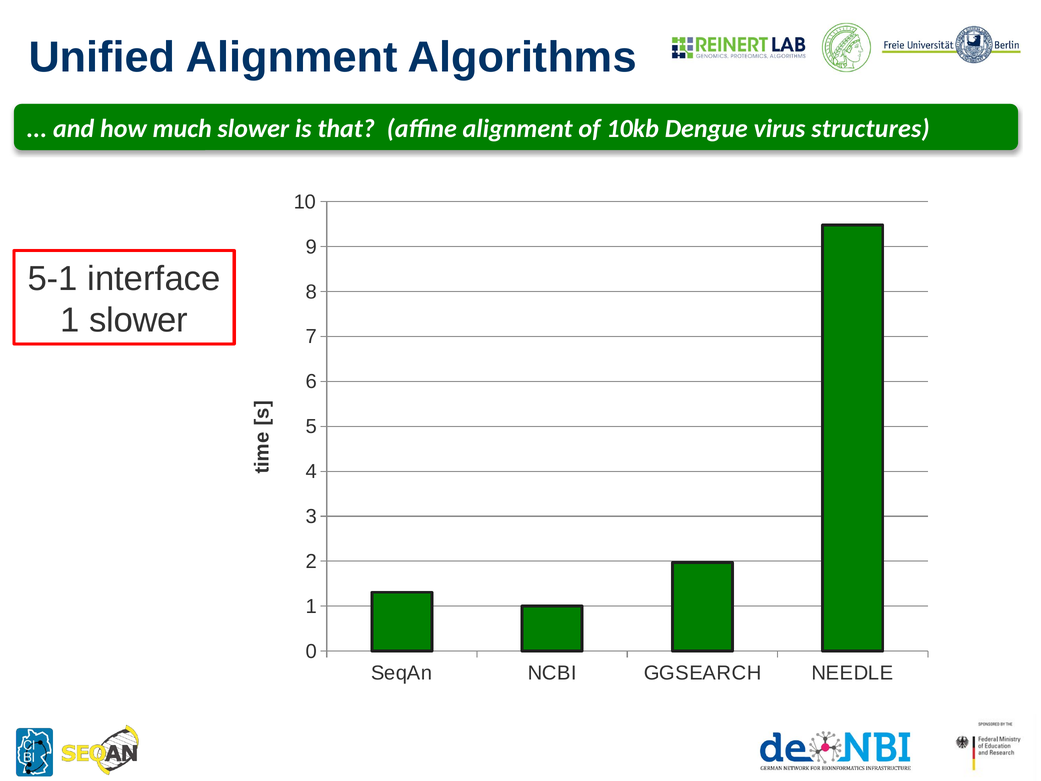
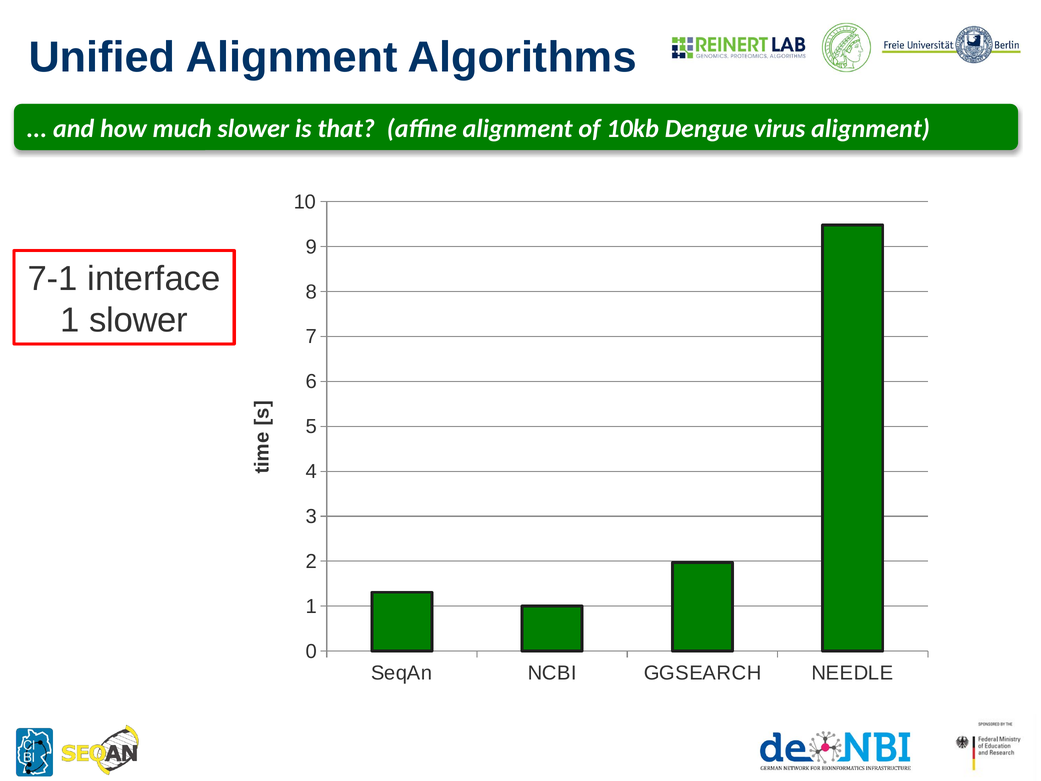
virus structures: structures -> alignment (871, 129)
5-1: 5-1 -> 7-1 (53, 279)
